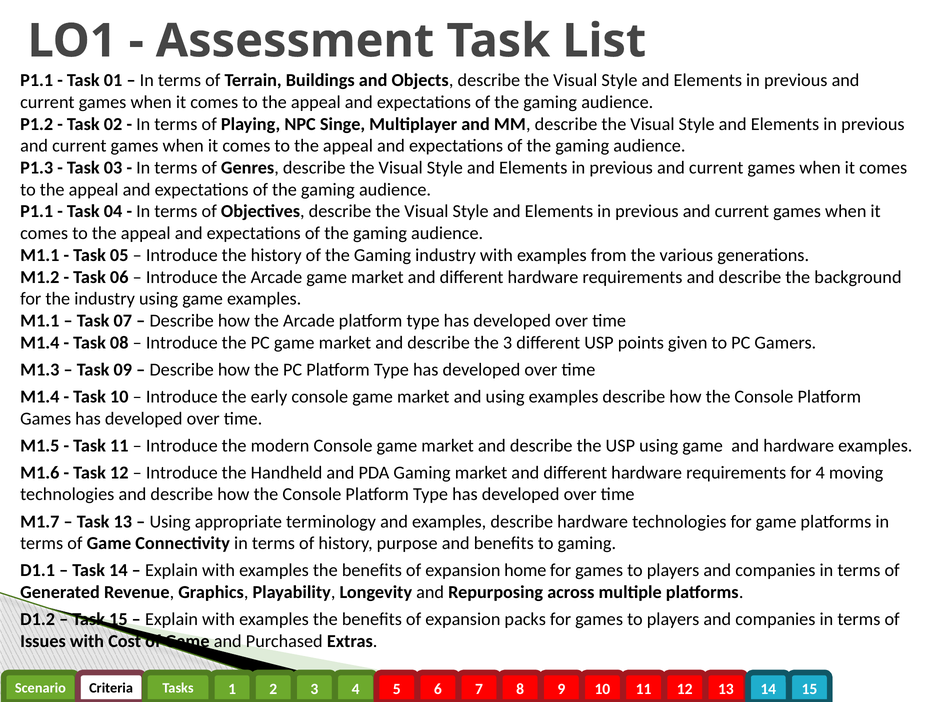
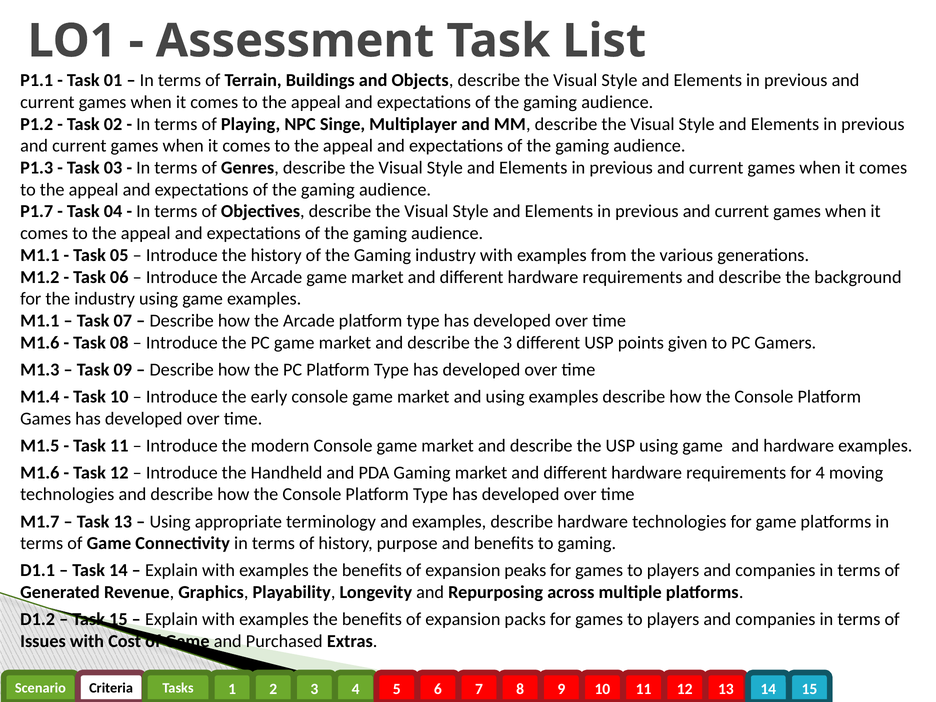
P1.1: P1.1 -> P1.7 (37, 211)
M1.4: M1.4 -> M1.6 (40, 343)
home: home -> peaks (525, 570)
